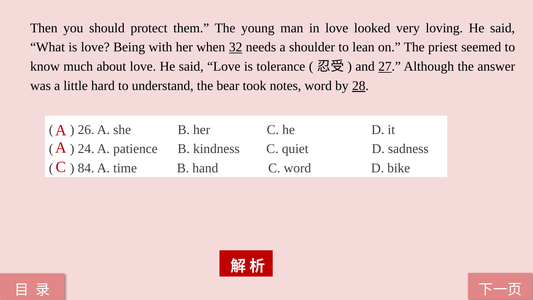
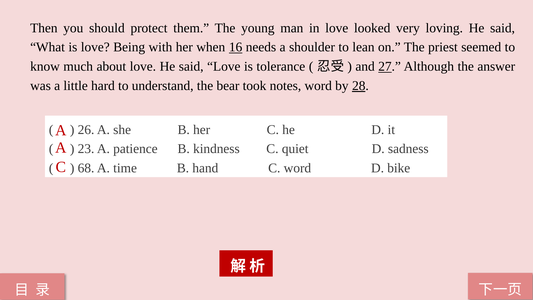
32: 32 -> 16 (236, 47)
24: 24 -> 23 (86, 149)
84: 84 -> 68 (86, 168)
